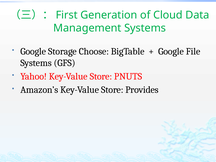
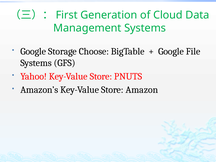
Provides: Provides -> Amazon (142, 90)
